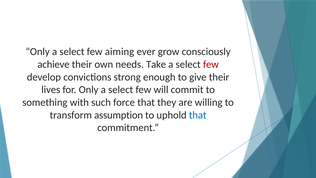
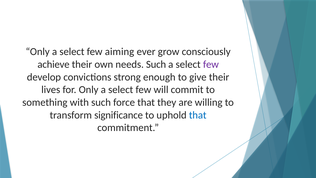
needs Take: Take -> Such (156, 64)
few colour: red -> purple (211, 64)
assumption: assumption -> significance (119, 115)
